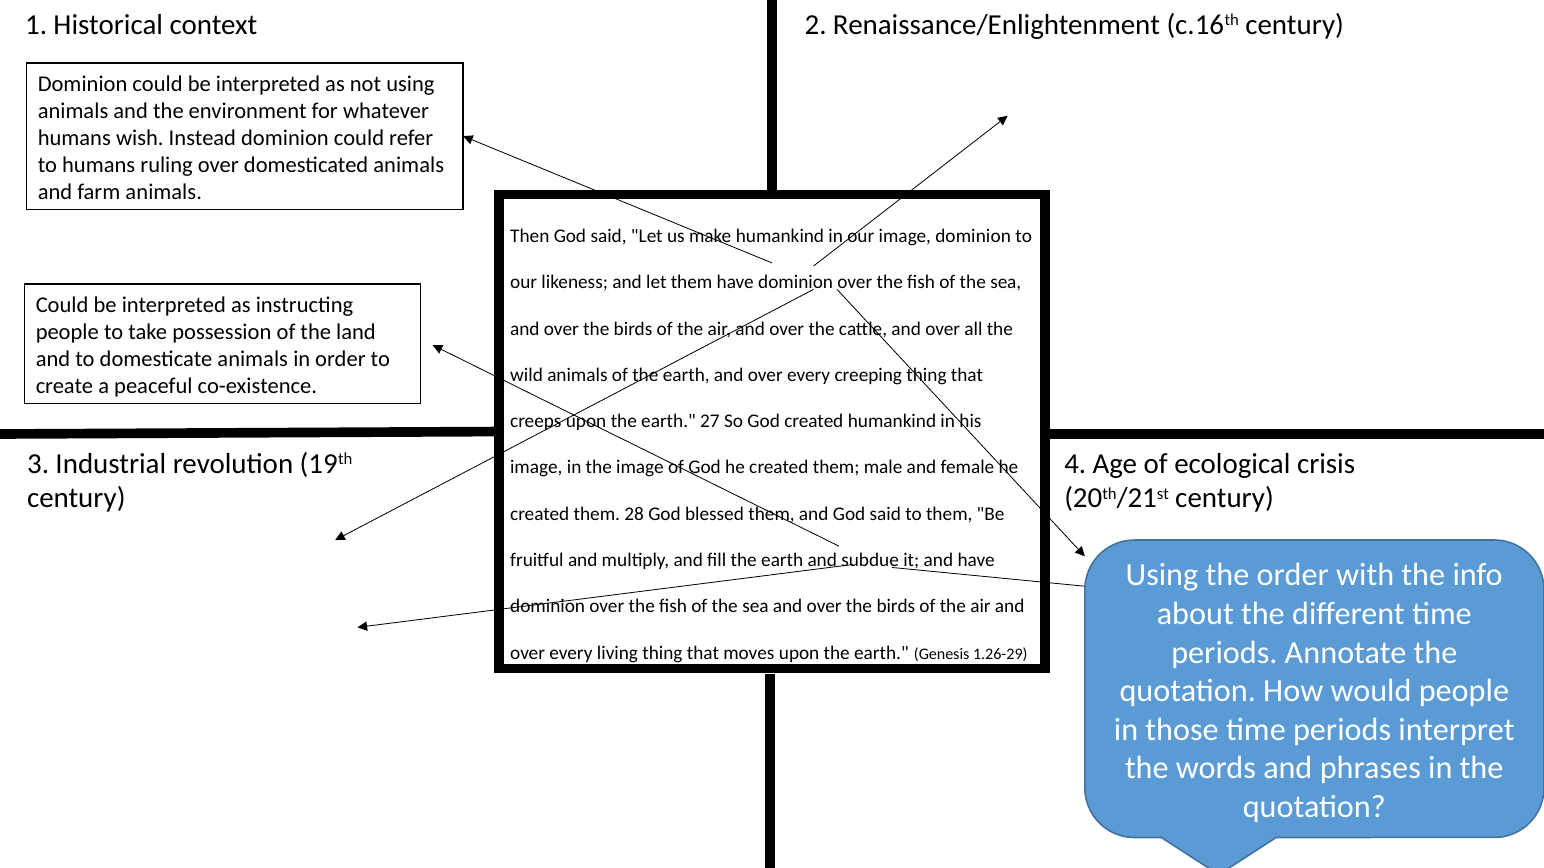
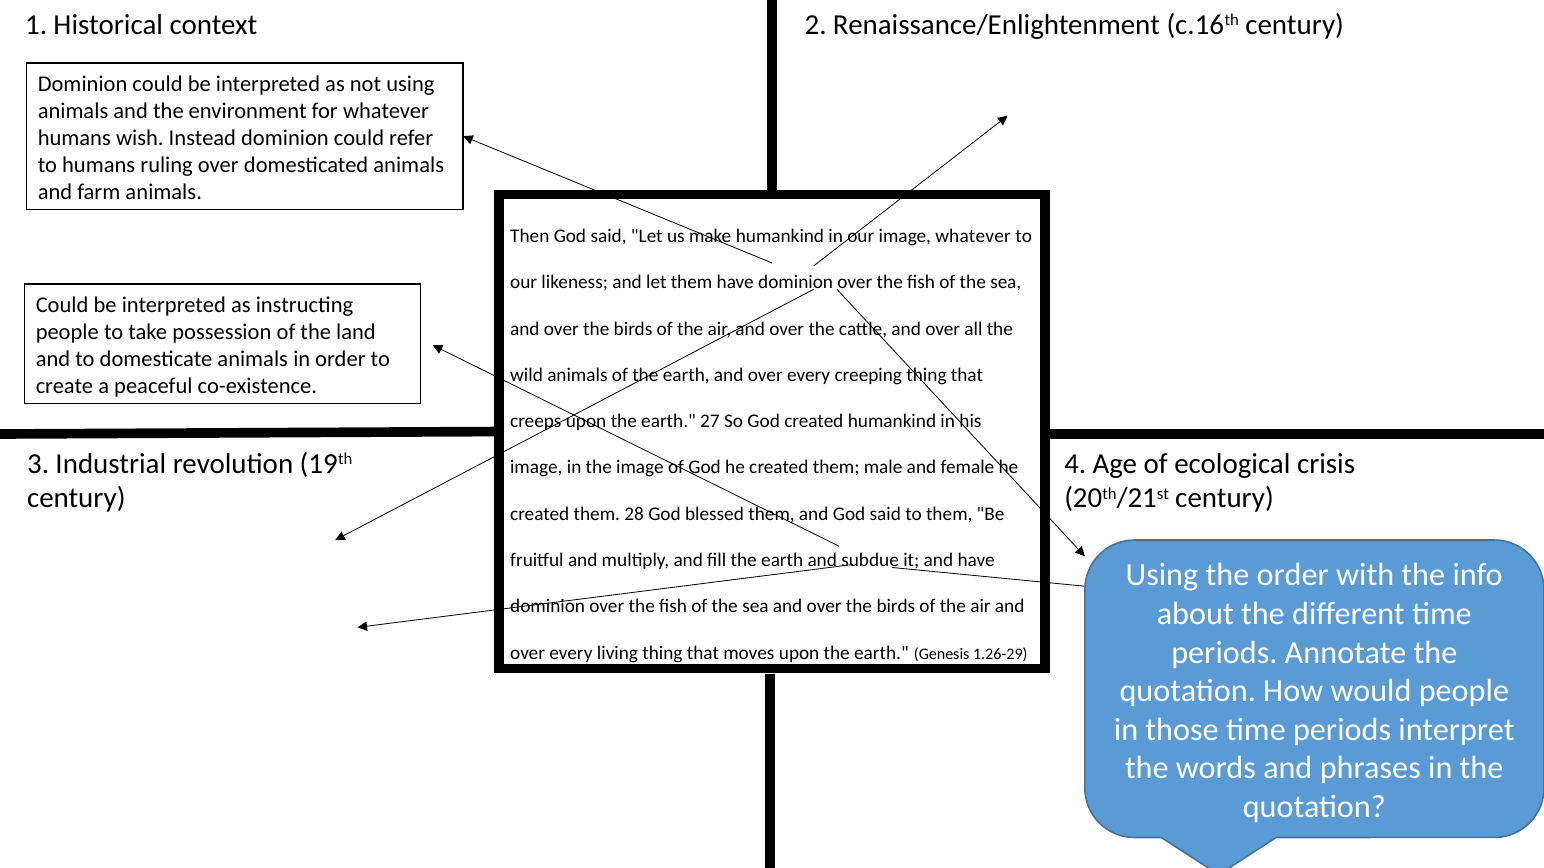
image dominion: dominion -> whatever (973, 236)
